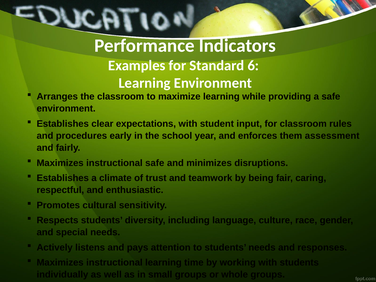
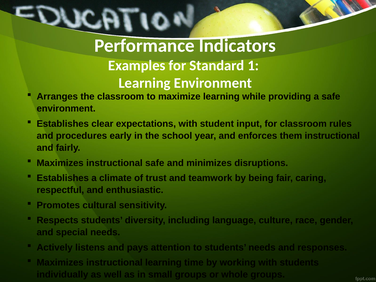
6: 6 -> 1 (253, 66)
them assessment: assessment -> instructional (332, 136)
